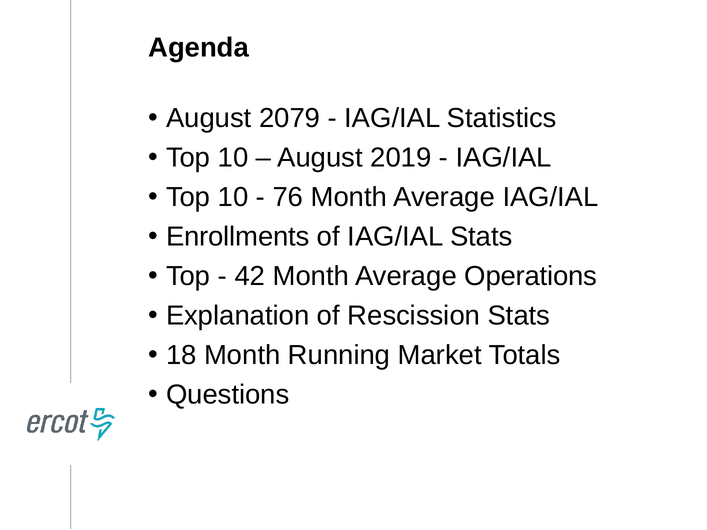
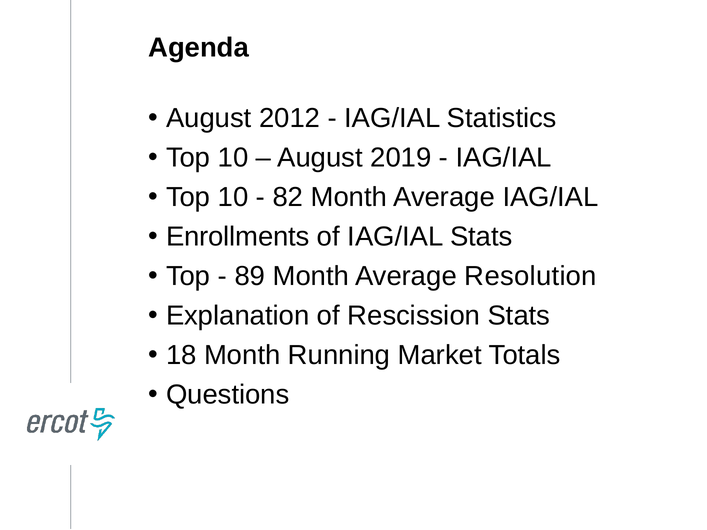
2079: 2079 -> 2012 (290, 118)
76: 76 -> 82 (288, 197)
42: 42 -> 89 (250, 276)
Operations: Operations -> Resolution (531, 276)
